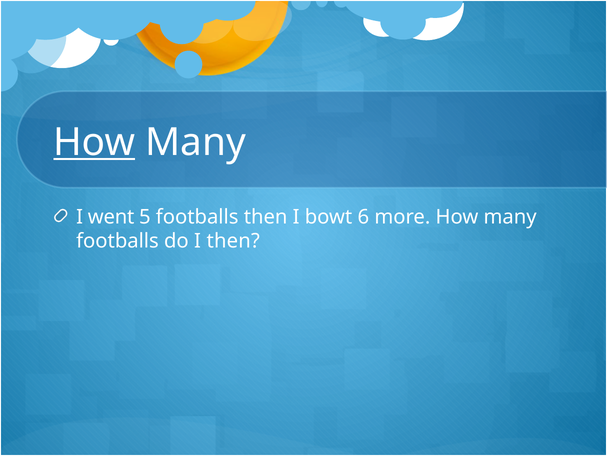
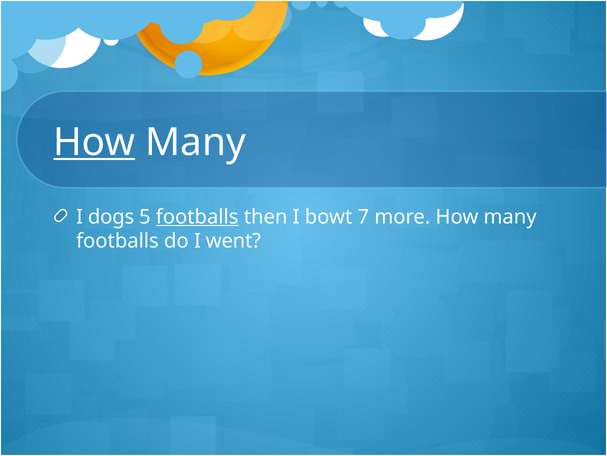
went: went -> dogs (111, 217)
footballs underline: none -> present (197, 217)
6: 6 -> 7 (363, 217)
I then: then -> went (233, 241)
